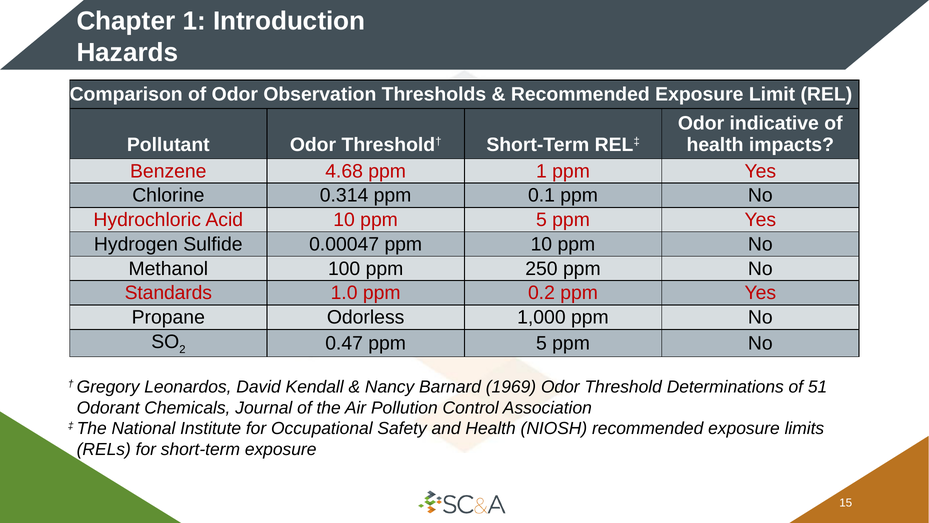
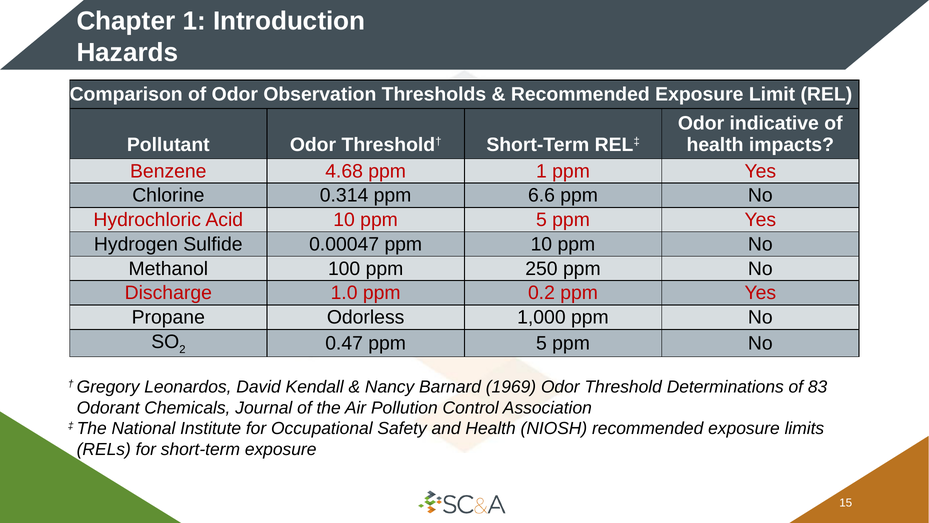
0.1: 0.1 -> 6.6 (541, 195)
Standards: Standards -> Discharge (168, 293)
51: 51 -> 83 (818, 387)
